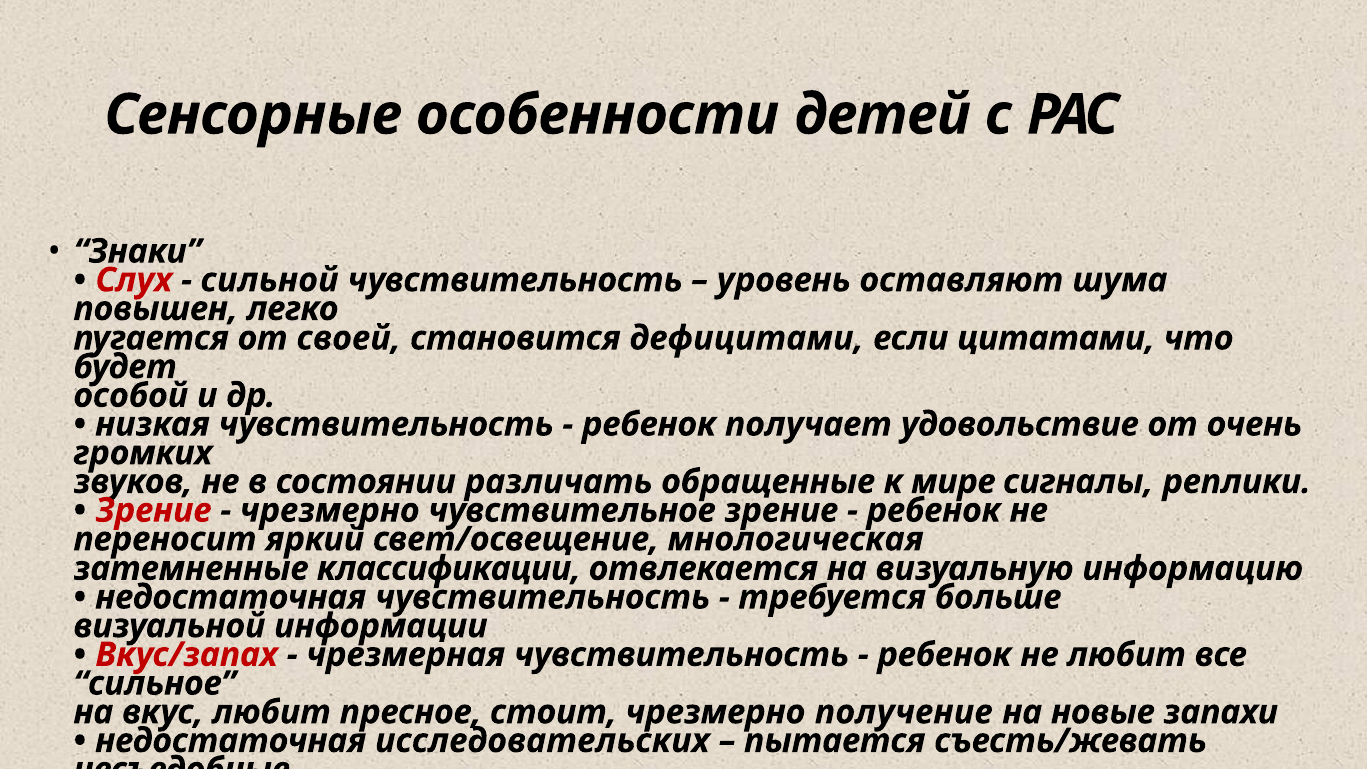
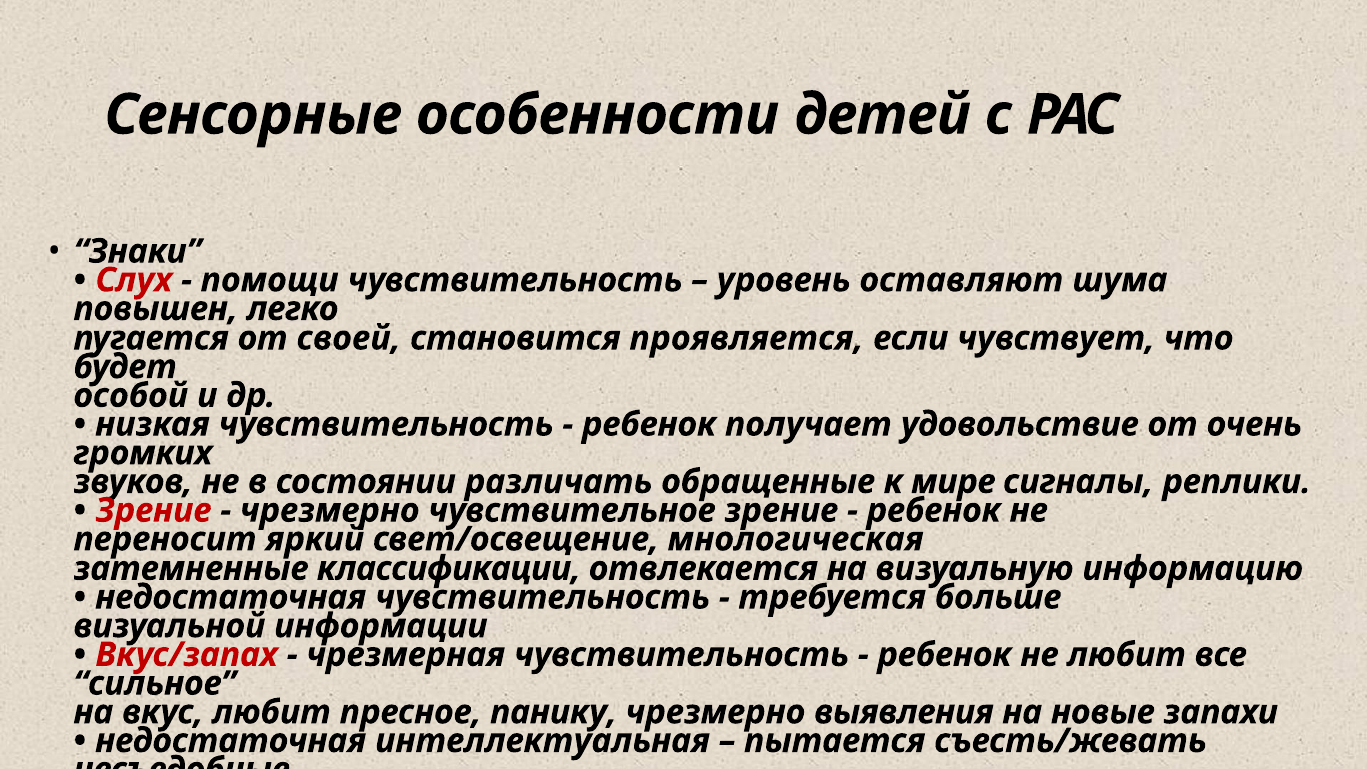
сильной: сильной -> помощи (270, 280)
дефицитами: дефицитами -> проявляется (747, 338)
цитатами: цитатами -> чувствует (1056, 338)
стоит: стоит -> панику (553, 712)
получение: получение -> выявления (904, 712)
исследовательских: исследовательских -> интеллектуальная (543, 741)
